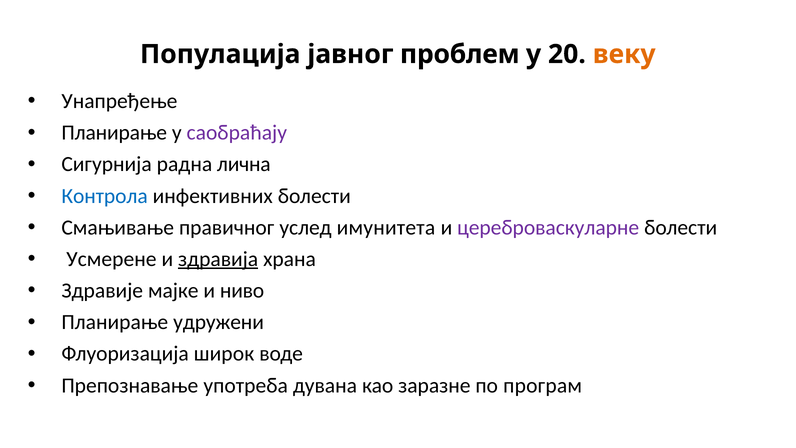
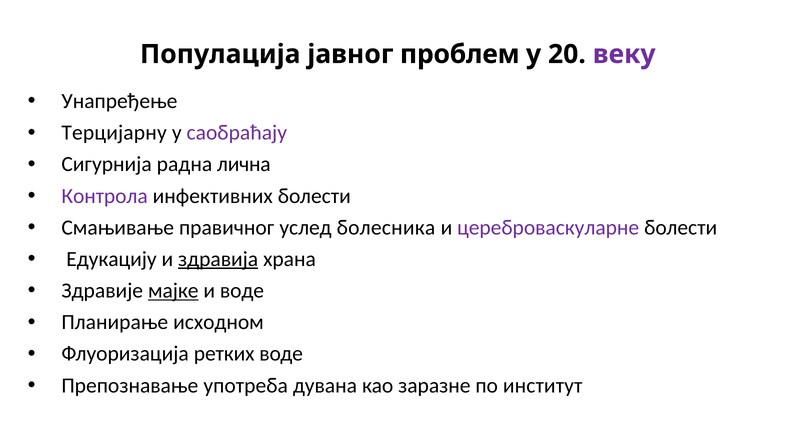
веку colour: orange -> purple (624, 54)
Планирање: Планирање -> Терцијарну (114, 133)
Контрола colour: blue -> purple (105, 196)
имунитета: имунитета -> болесника (386, 227)
Усмерене: Усмерене -> Едукацију (111, 259)
мајке underline: none -> present (173, 290)
и ниво: ниво -> воде (242, 290)
удружени: удружени -> исходном (219, 322)
широк: широк -> ретких (224, 354)
програм: програм -> институт (543, 385)
